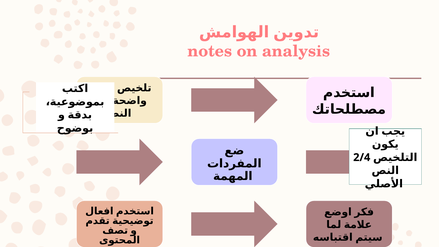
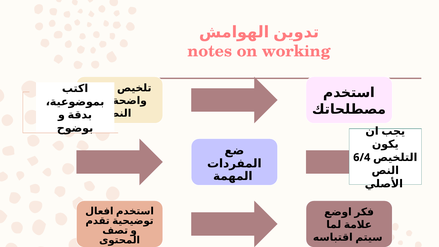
analysis: analysis -> working (296, 51)
2/4: 2/4 -> 6/4 (362, 157)
